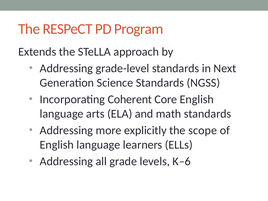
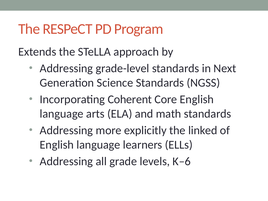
scope: scope -> linked (203, 130)
